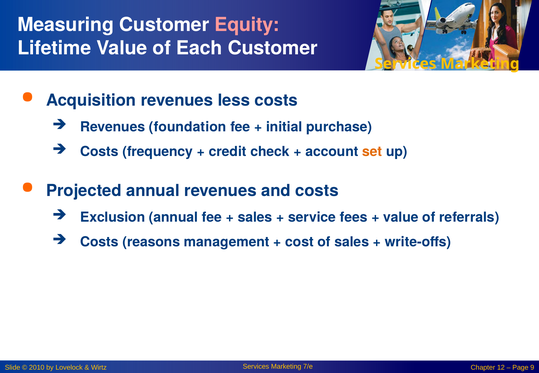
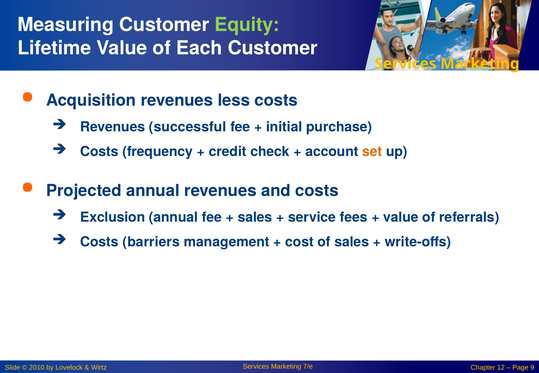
Equity colour: pink -> light green (247, 25)
foundation: foundation -> successful (188, 127)
reasons: reasons -> barriers (151, 242)
